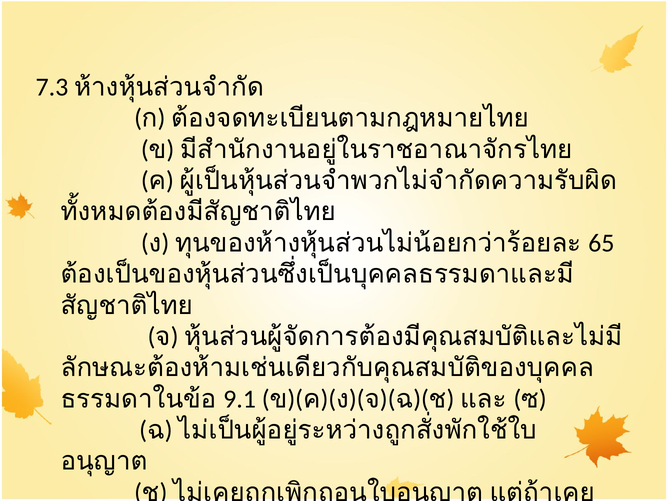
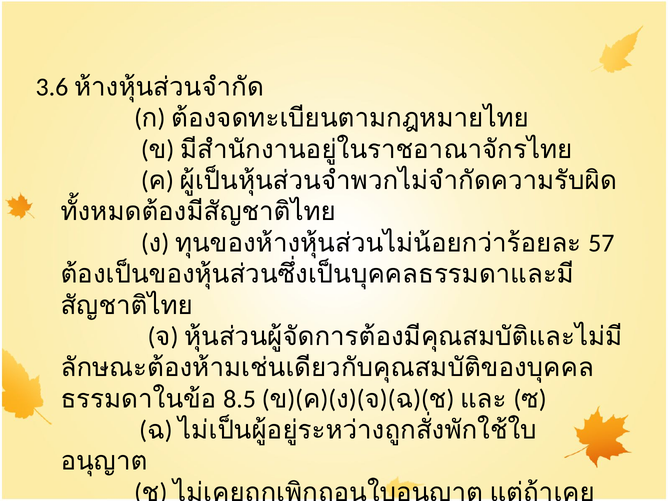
7.3: 7.3 -> 3.6 (52, 87)
65: 65 -> 57 (601, 243)
9.1: 9.1 -> 8.5 (240, 399)
